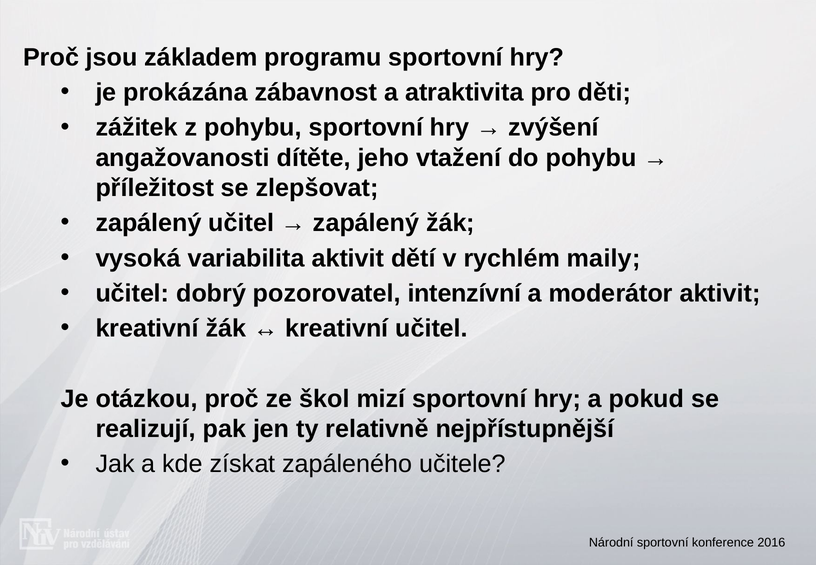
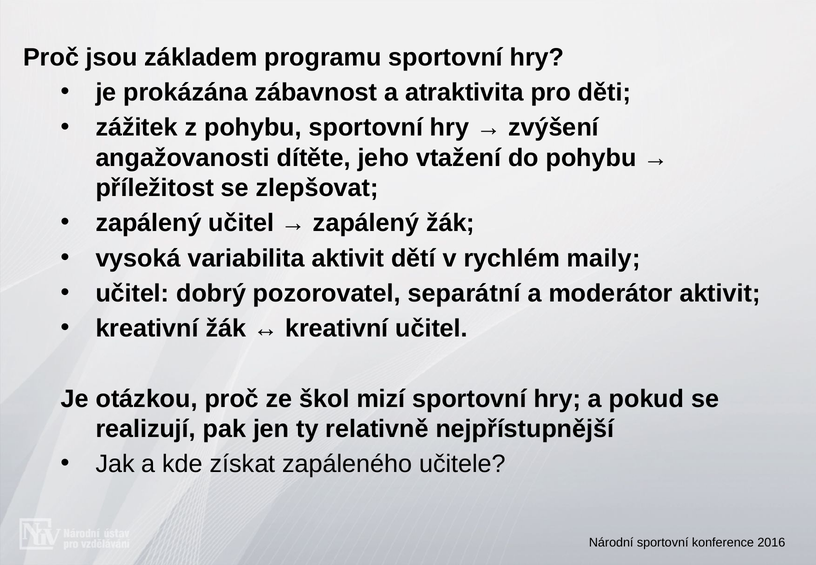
intenzívní: intenzívní -> separátní (464, 293)
